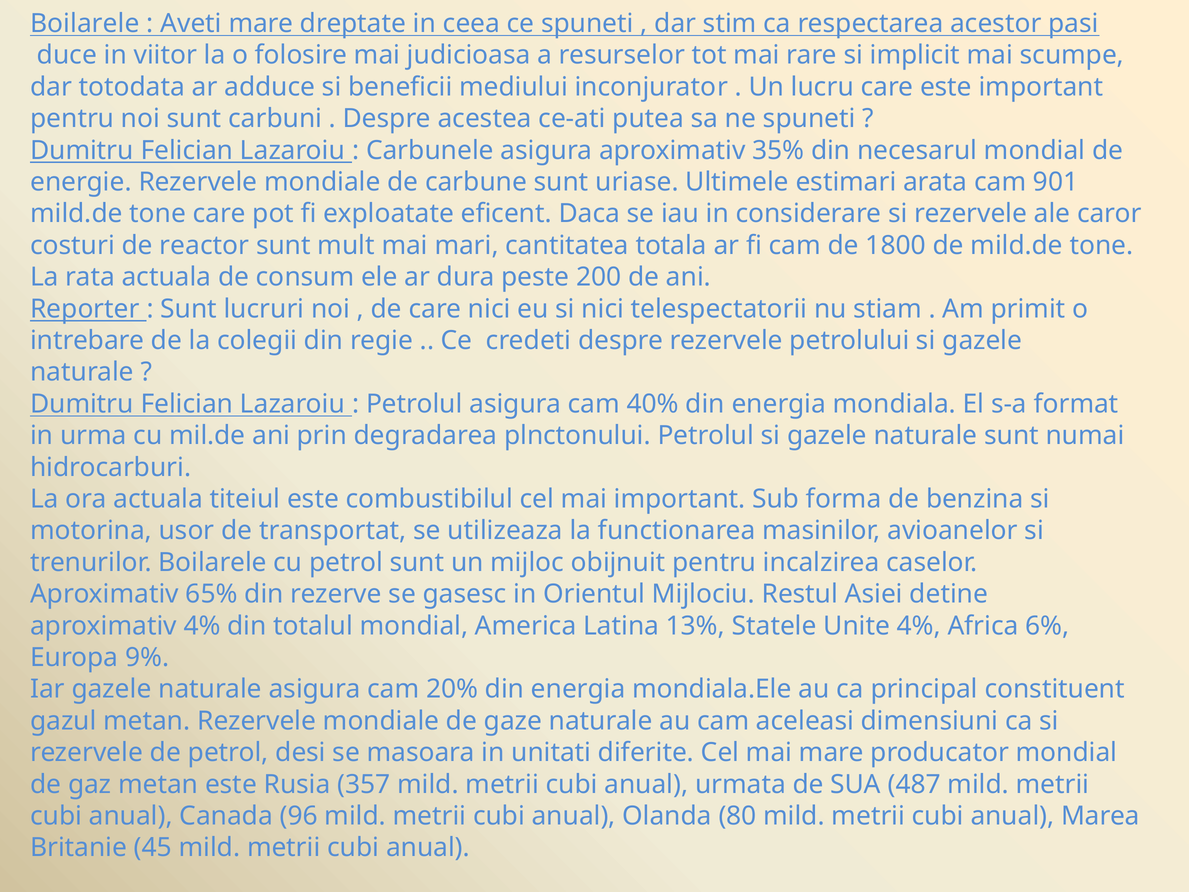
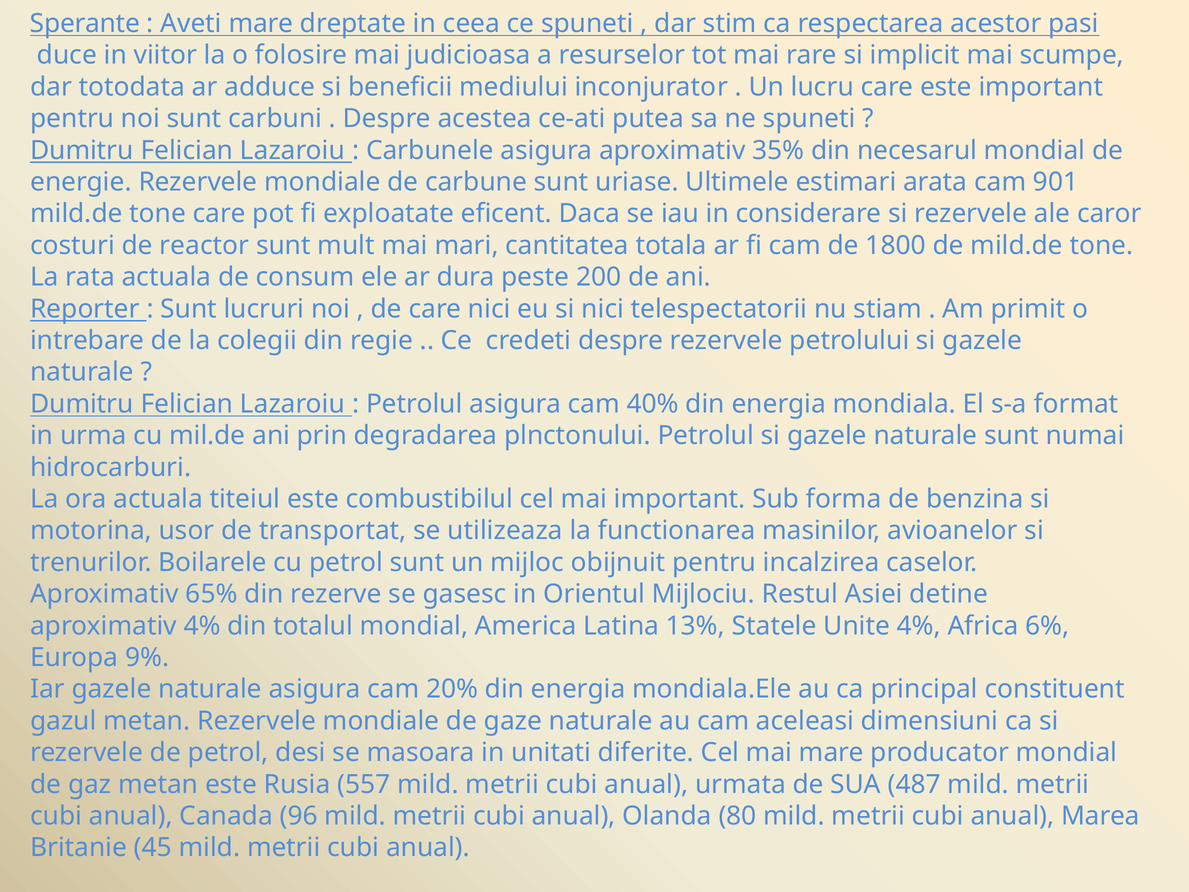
Boilarele: Boilarele -> Sperante (85, 24)
357: 357 -> 557 (364, 784)
